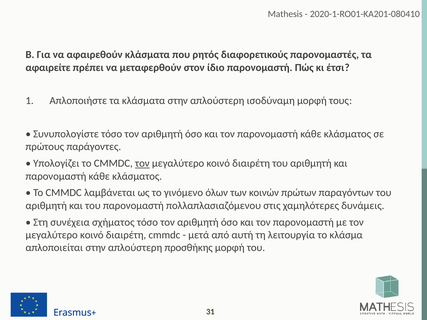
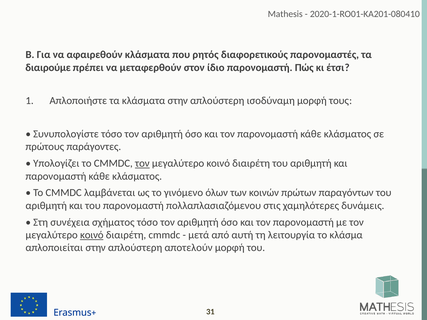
αφαιρείτε: αφαιρείτε -> διαιρούμε (48, 68)
κοινό underline: none -> present (92, 235)
προσθήκης: προσθήκης -> αποτελούν (189, 248)
